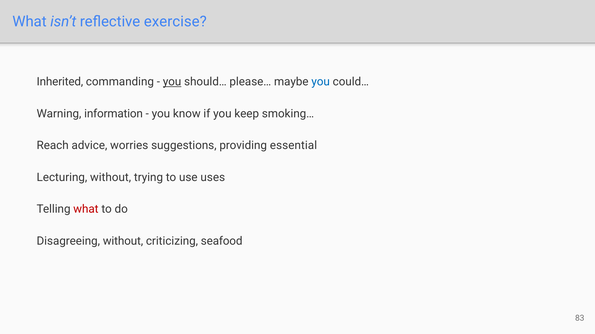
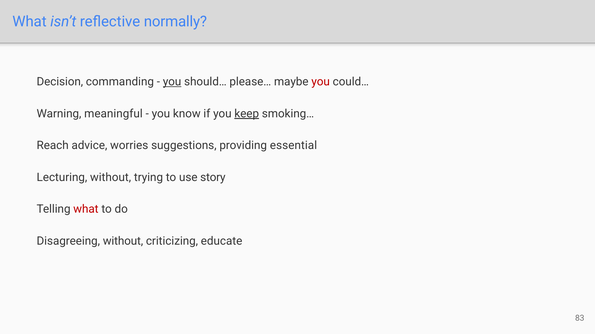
exercise: exercise -> normally (175, 22)
Inherited: Inherited -> Decision (60, 82)
you colour: blue -> red (321, 82)
information: information -> meaningful (113, 114)
keep underline: none -> present (247, 114)
uses: uses -> story (213, 178)
seafood: seafood -> educate (222, 241)
